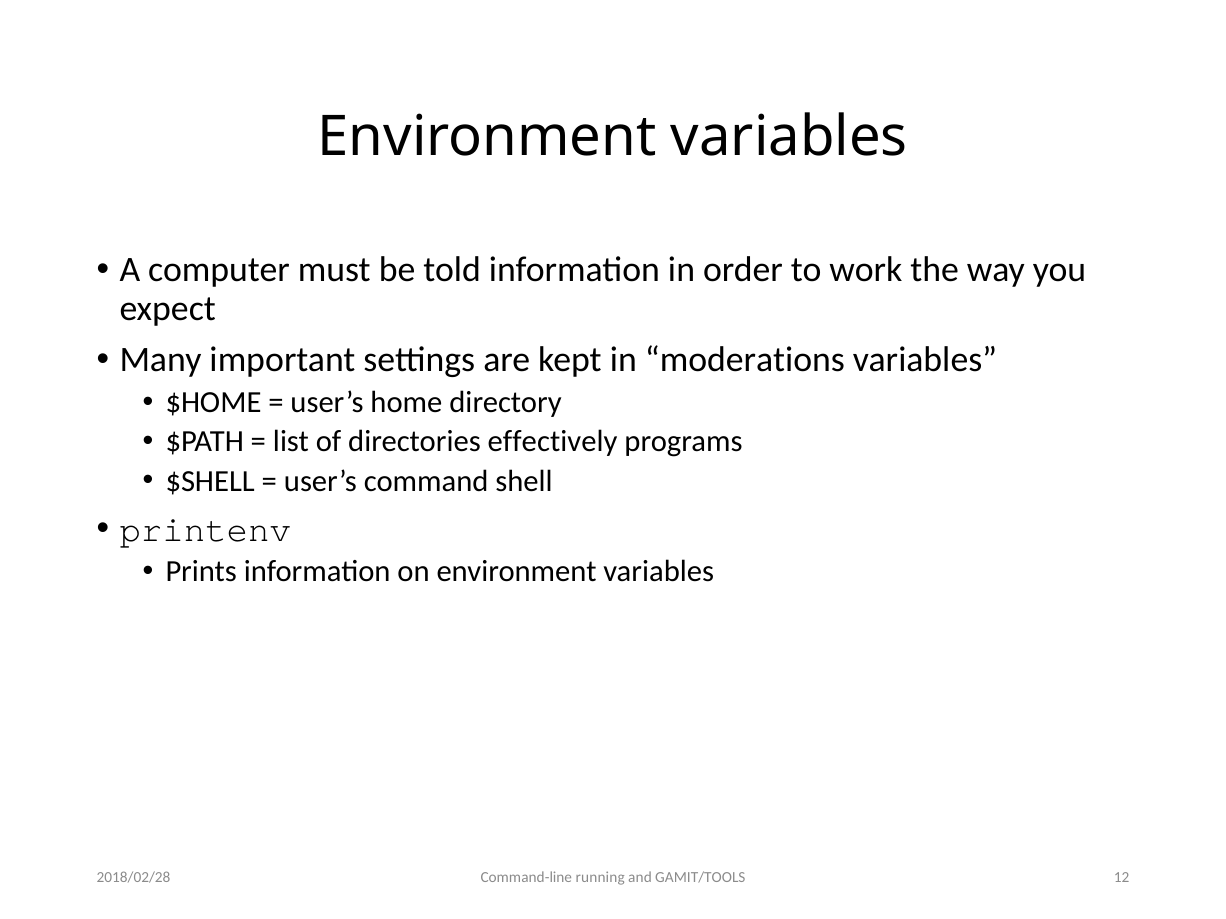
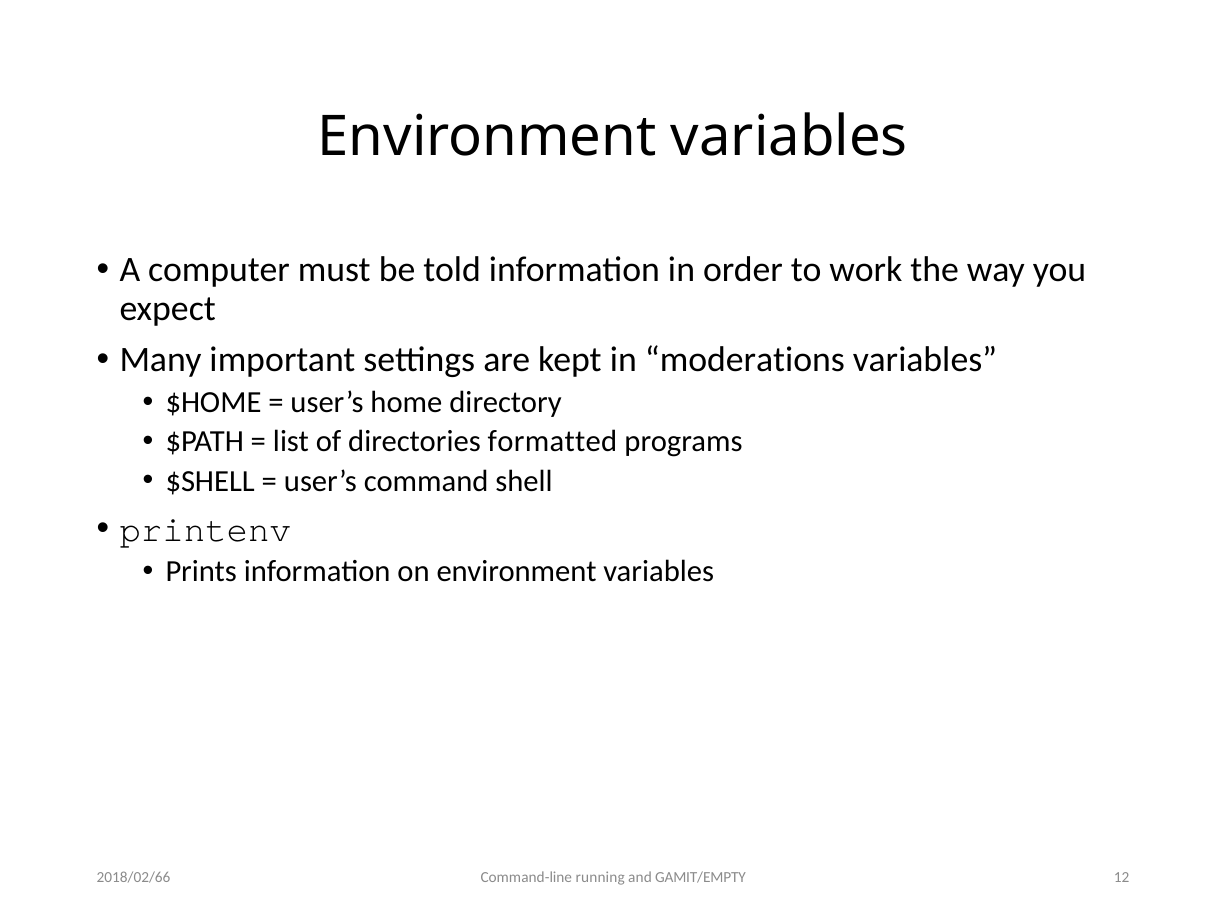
effectively: effectively -> formatted (552, 442)
GAMIT/TOOLS: GAMIT/TOOLS -> GAMIT/EMPTY (700, 878)
2018/02/28: 2018/02/28 -> 2018/02/66 (134, 878)
